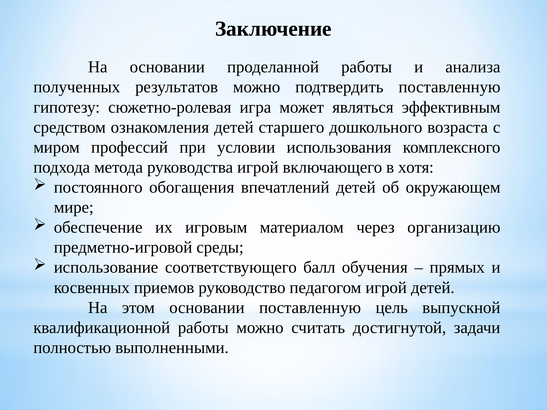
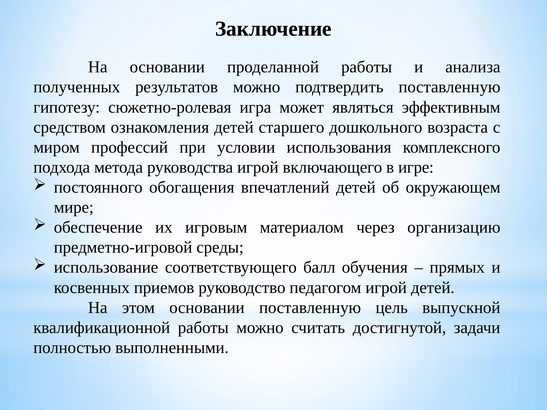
хотя: хотя -> игре (416, 167)
